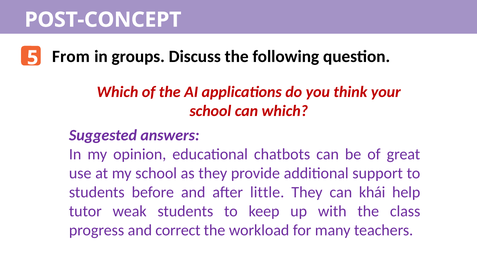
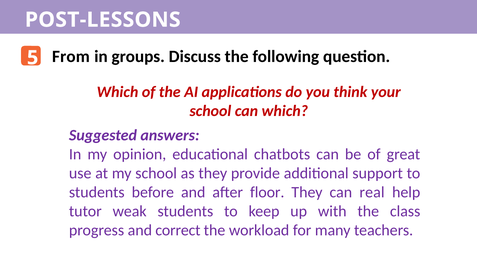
POST-CONCEPT: POST-CONCEPT -> POST-LESSONS (103, 20)
little: little -> floor (267, 193)
khái: khái -> real (372, 193)
